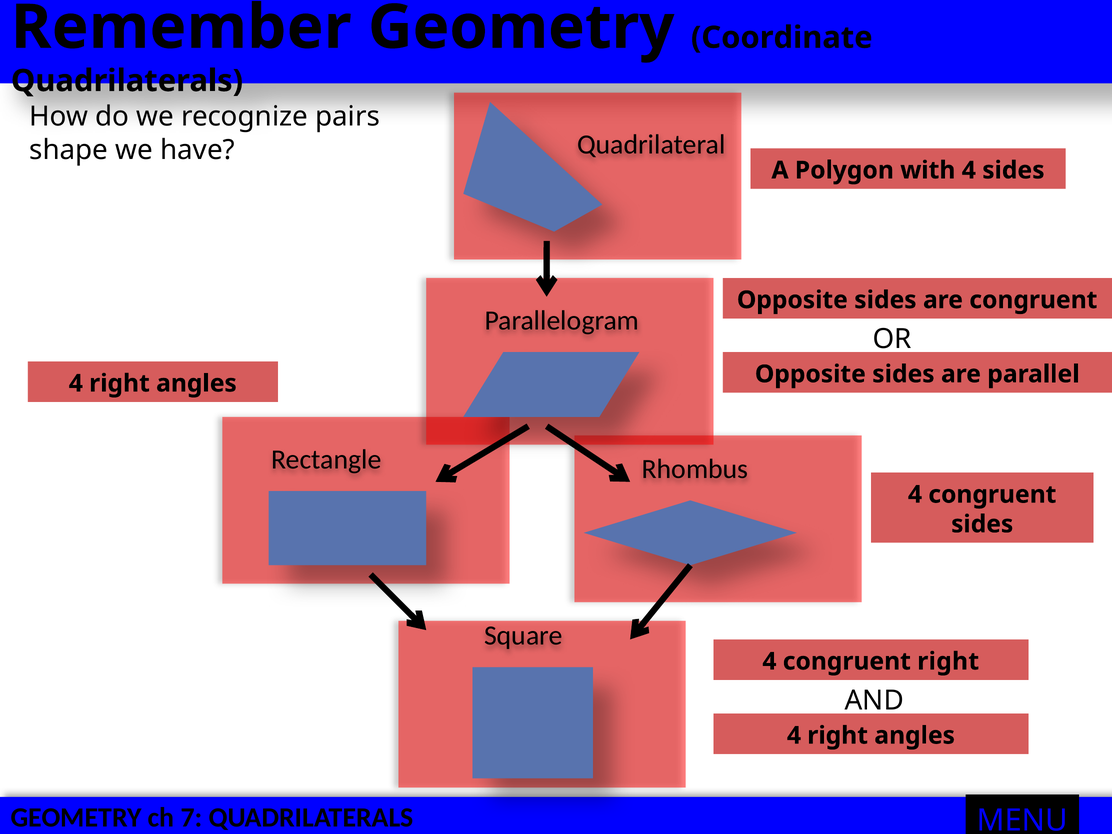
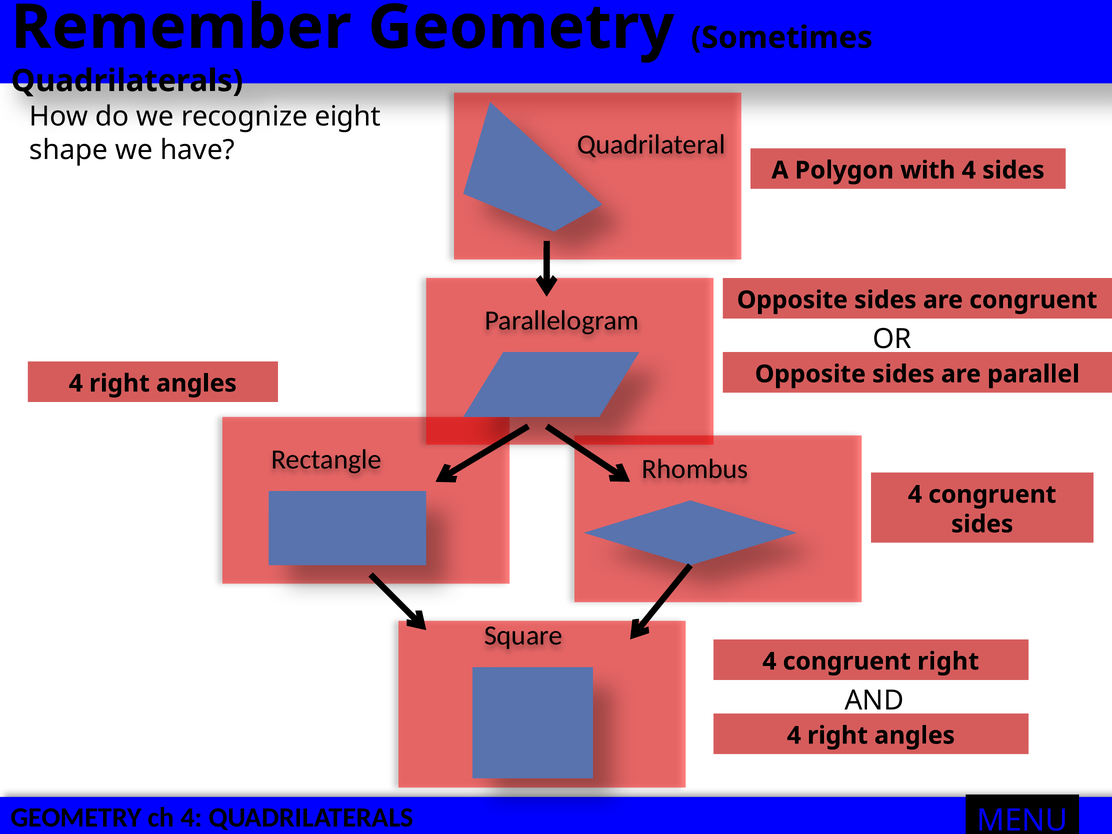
Coordinate: Coordinate -> Sometimes (782, 38)
pairs: pairs -> eight (348, 117)
ch 7: 7 -> 4 (191, 817)
